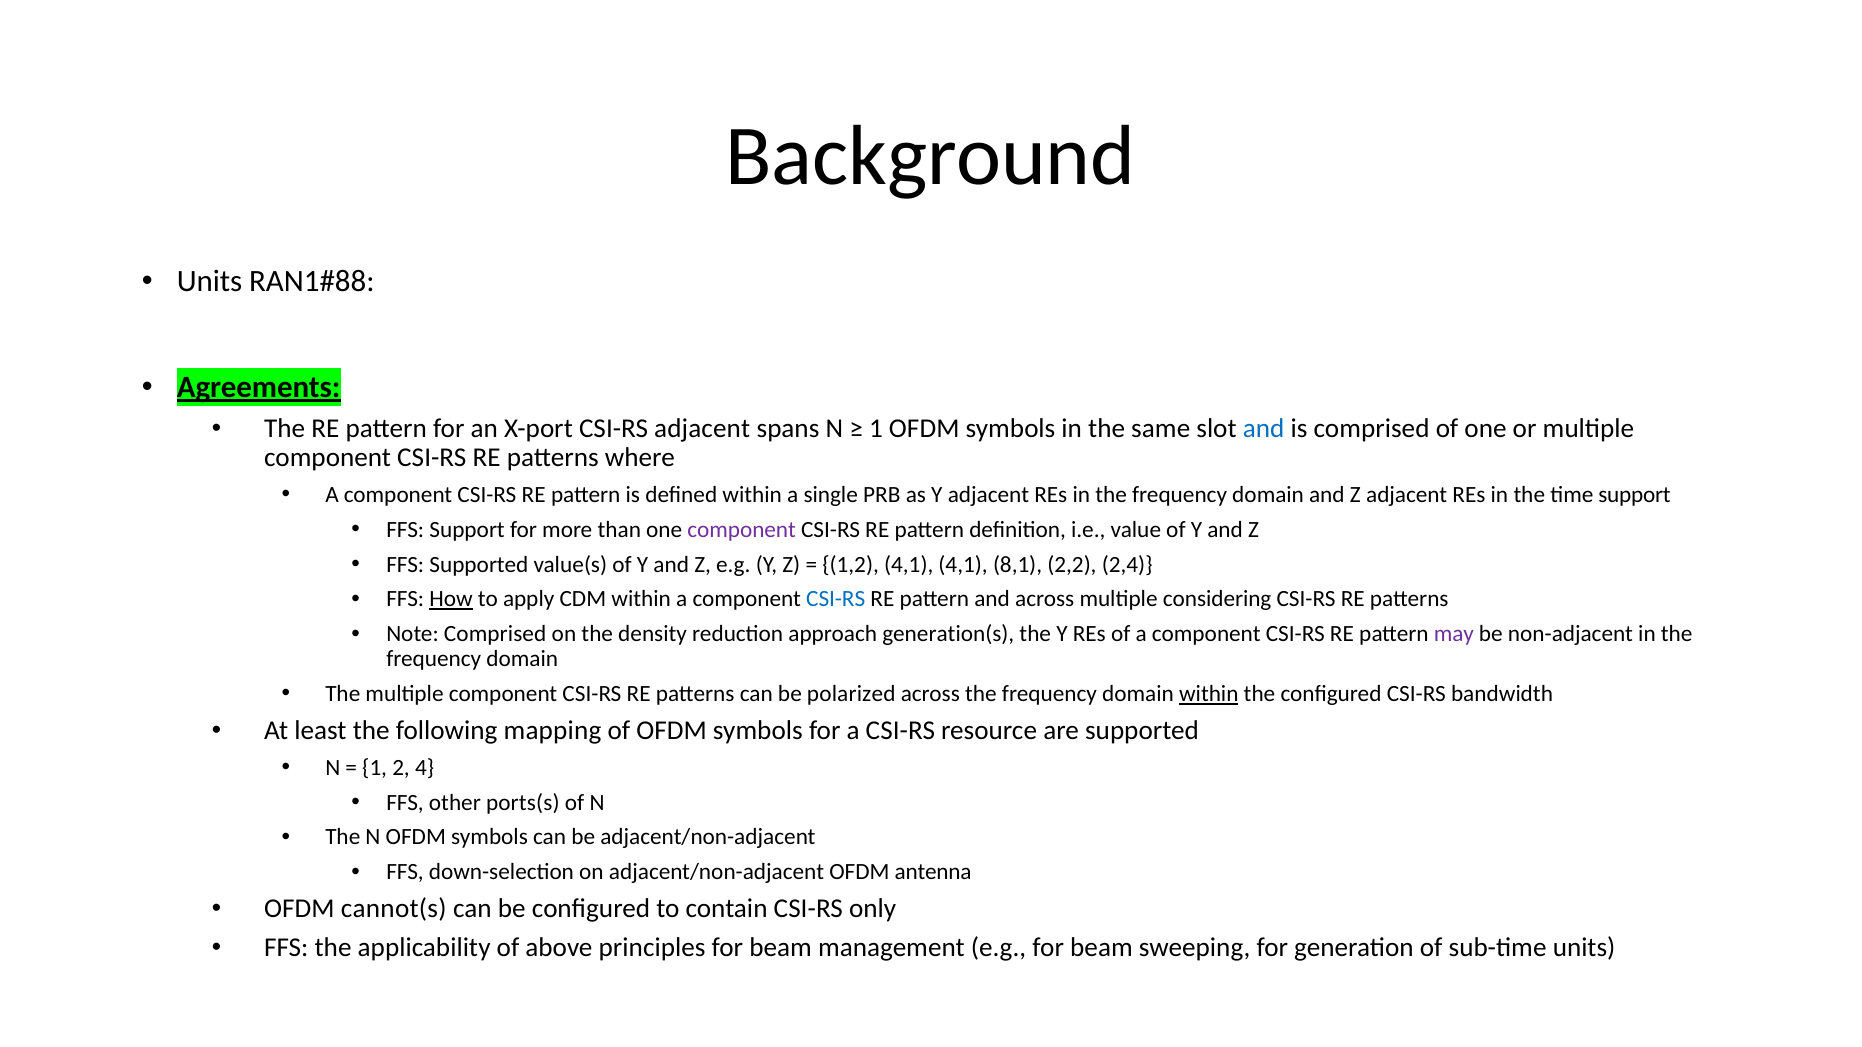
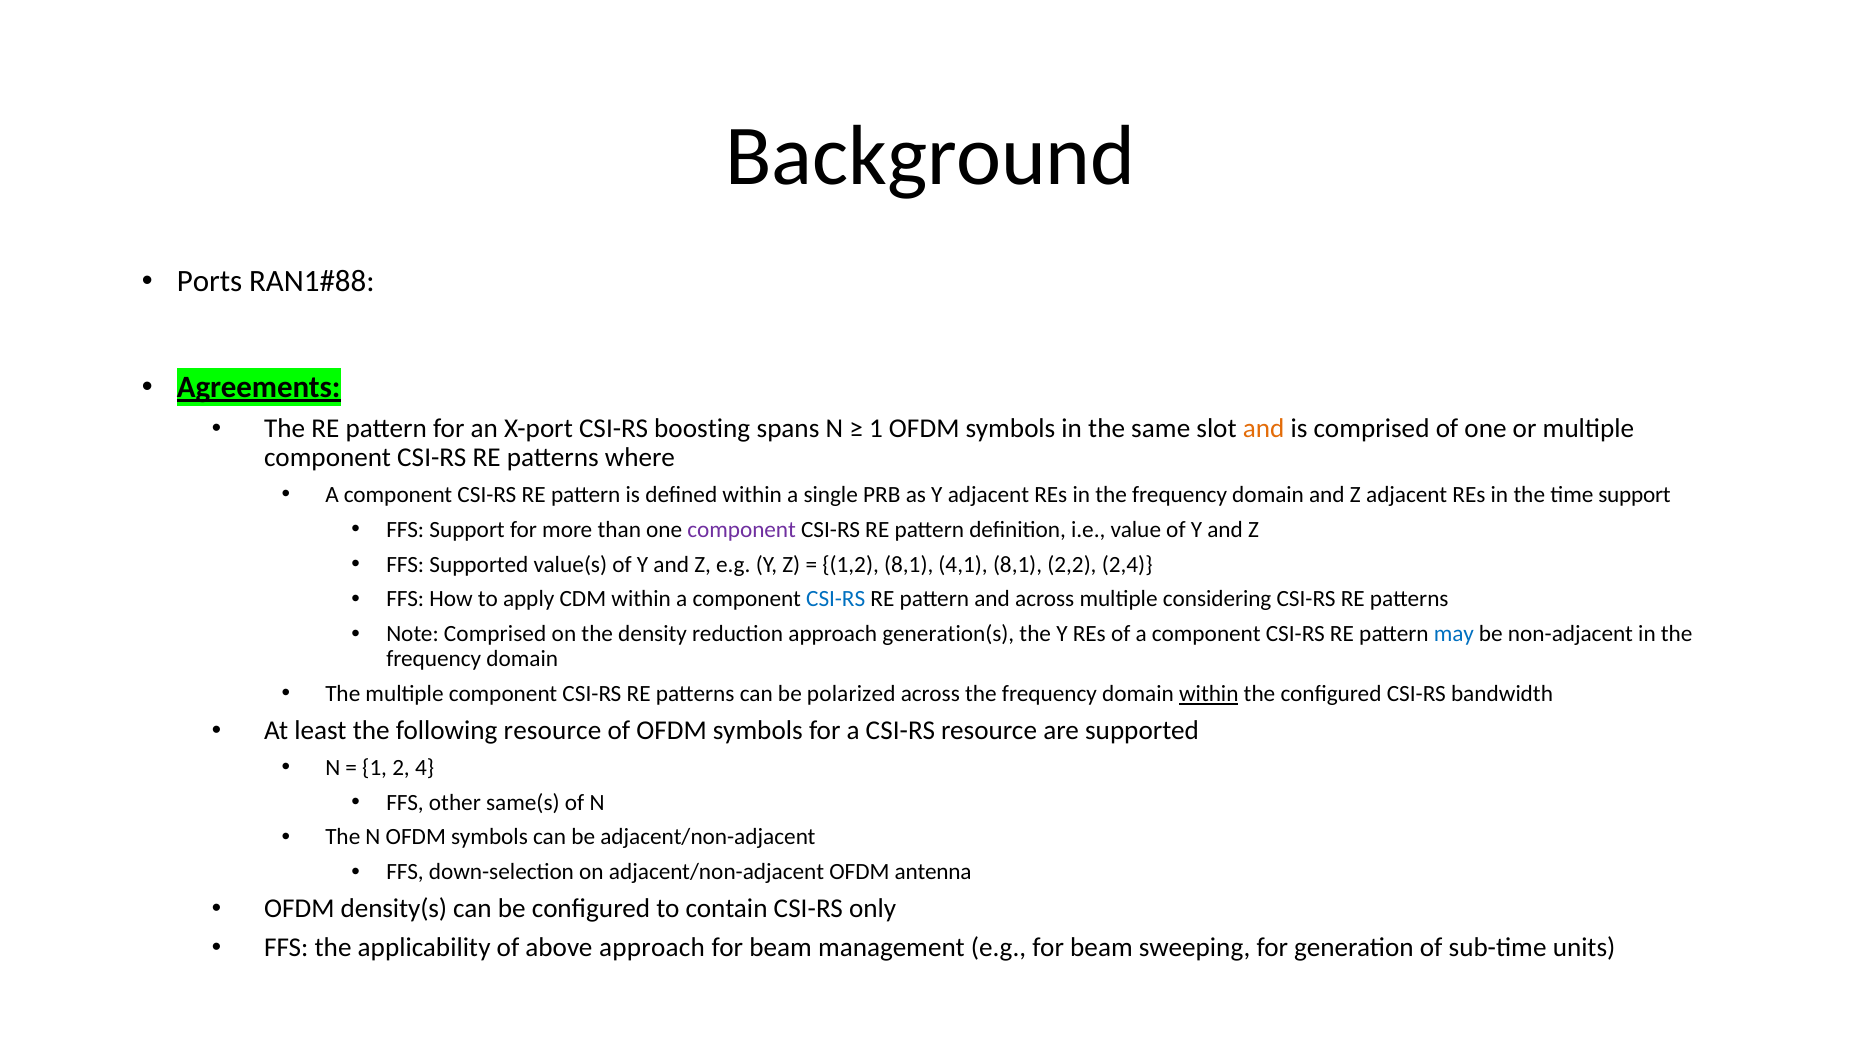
Units: Units -> Ports (210, 282)
CSI-RS adjacent: adjacent -> boosting (702, 429)
and colour: blue -> orange (1264, 429)
1,2 4,1: 4,1 -> 8,1 (909, 565)
How underline: present -> none (451, 599)
may colour: purple -> blue (1454, 634)
following mapping: mapping -> resource (552, 731)
ports(s: ports(s -> same(s (523, 803)
cannot(s: cannot(s -> density(s (394, 909)
above principles: principles -> approach (652, 948)
